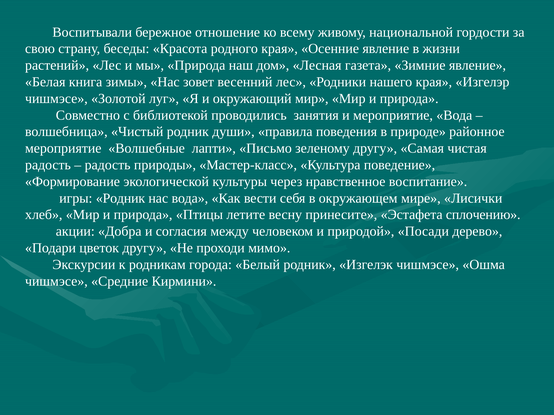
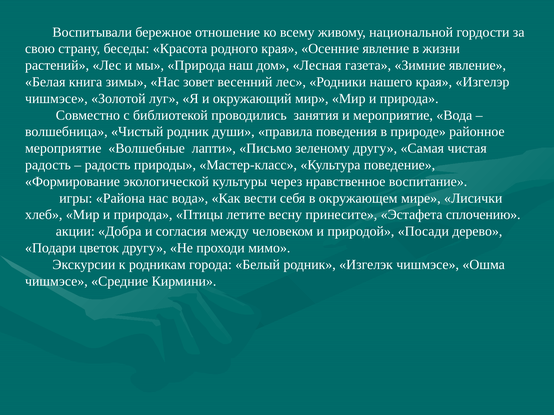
игры Родник: Родник -> Района (120, 198)
